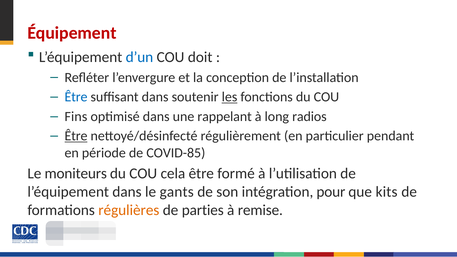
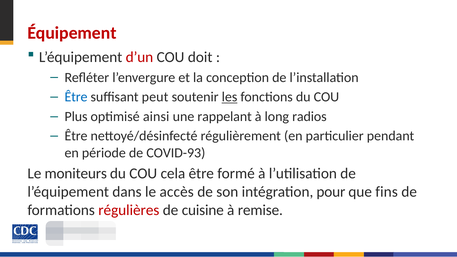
d’un colour: blue -> red (139, 57)
suffisant dans: dans -> peut (155, 97)
Fins: Fins -> Plus (76, 117)
optimisé dans: dans -> ainsi (156, 117)
Être underline: present -> none (76, 136)
COVID-85: COVID-85 -> COVID-93 (176, 153)
gants: gants -> accès (177, 192)
kits: kits -> fins (387, 192)
régulières colour: orange -> red (129, 210)
parties: parties -> cuisine (203, 210)
